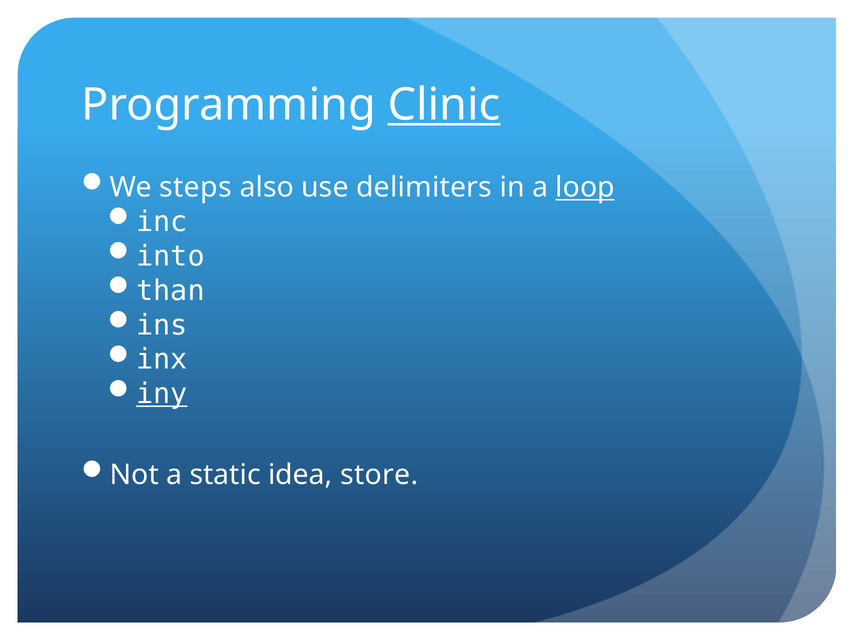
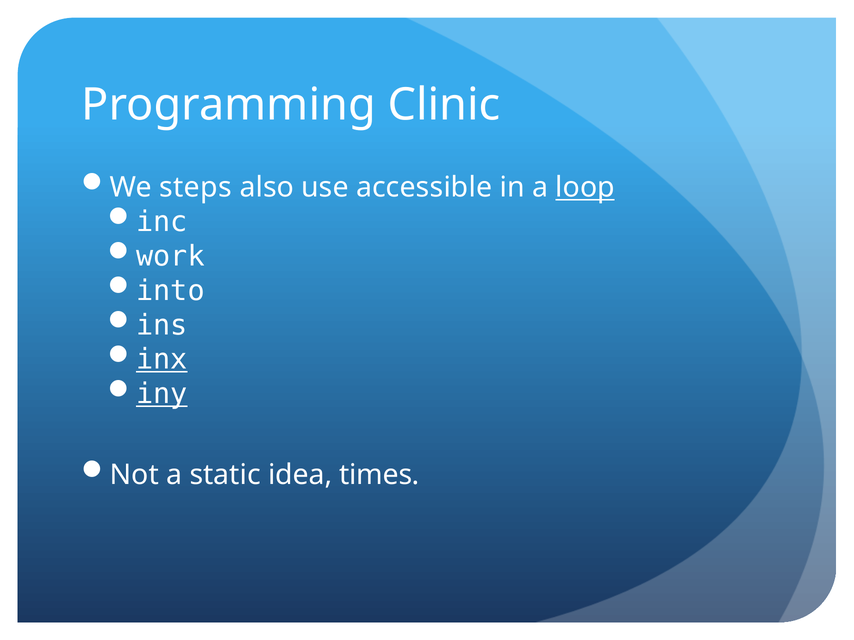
Clinic underline: present -> none (444, 105)
delimiters: delimiters -> accessible (424, 188)
into: into -> work (170, 256)
than: than -> into (170, 291)
inx underline: none -> present (162, 360)
store: store -> times (379, 475)
